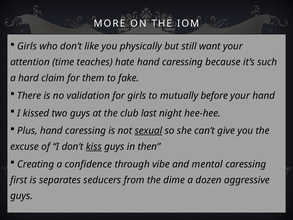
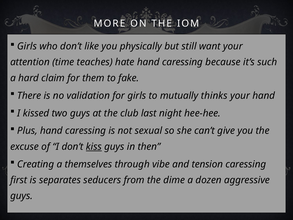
before: before -> thinks (214, 95)
sexual underline: present -> none (148, 131)
confidence: confidence -> themselves (88, 164)
mental: mental -> tension (207, 164)
